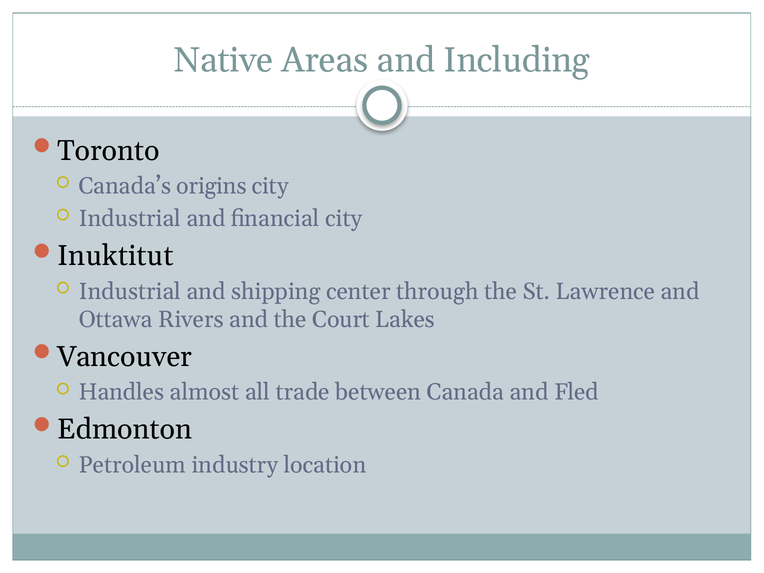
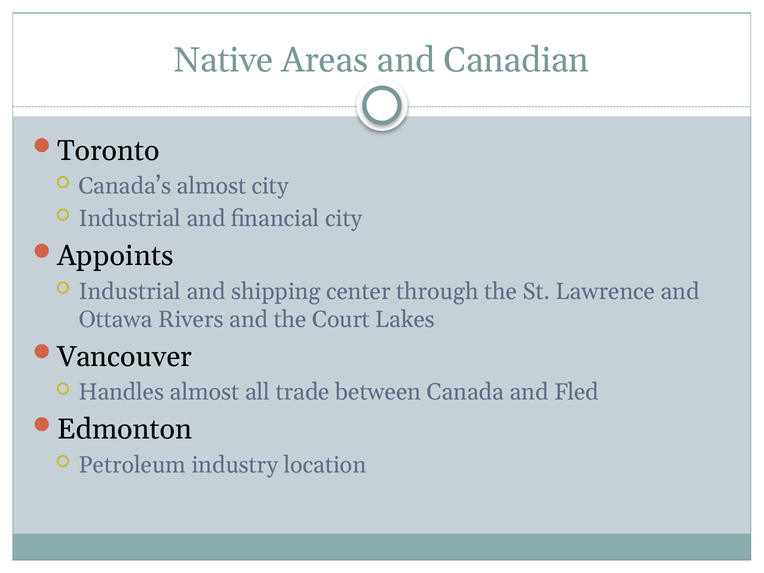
Including: Including -> Canadian (516, 60)
Canada’s origins: origins -> almost (211, 186)
Inuktitut: Inuktitut -> Appoints (115, 256)
